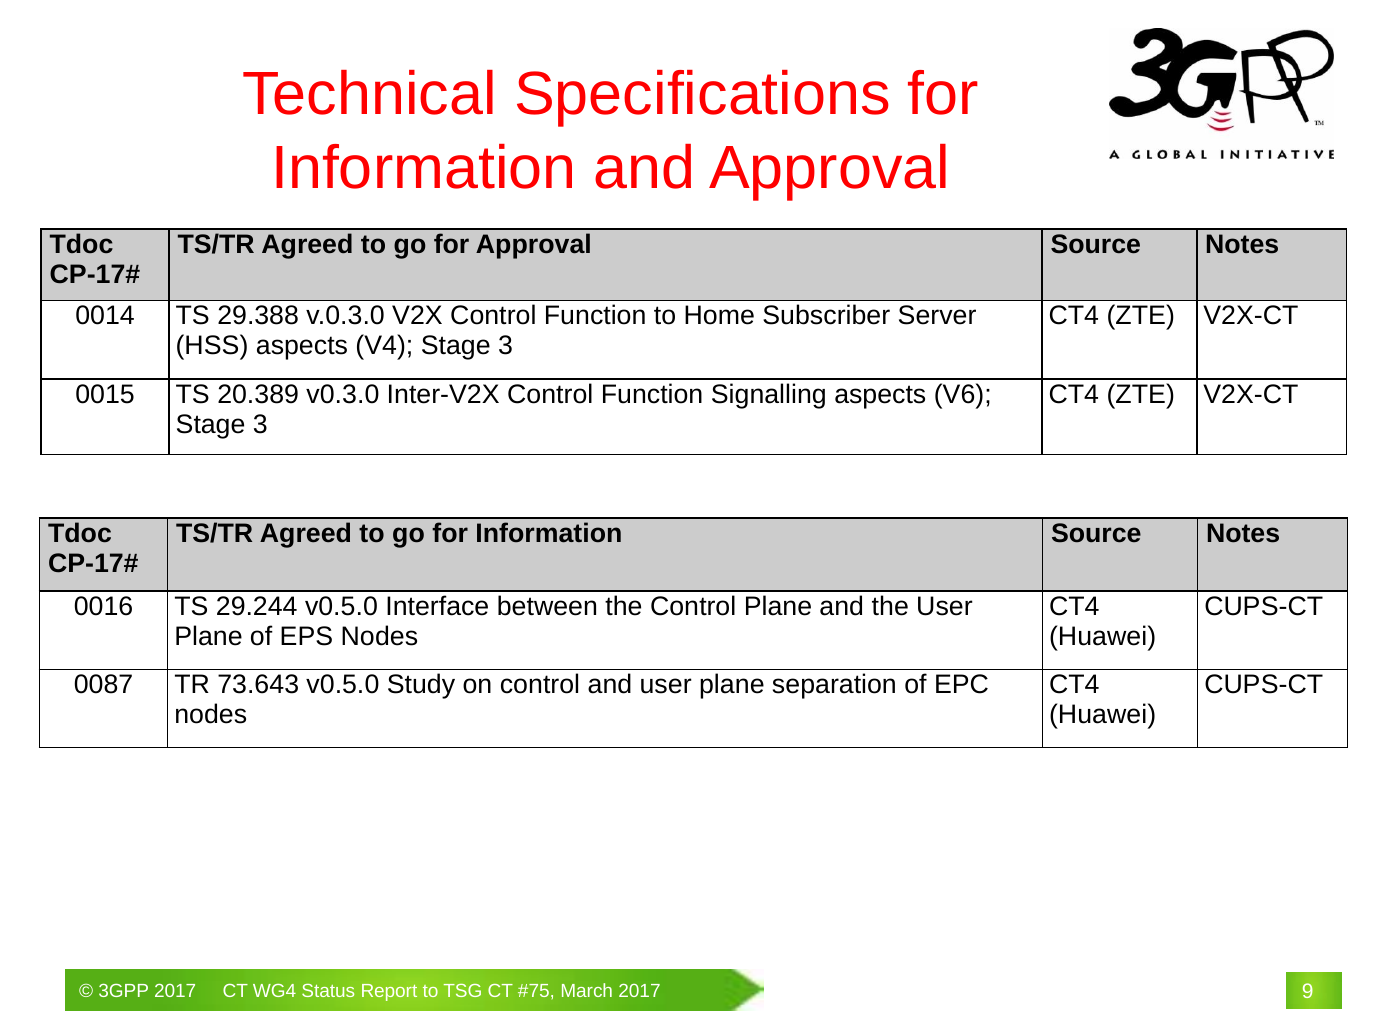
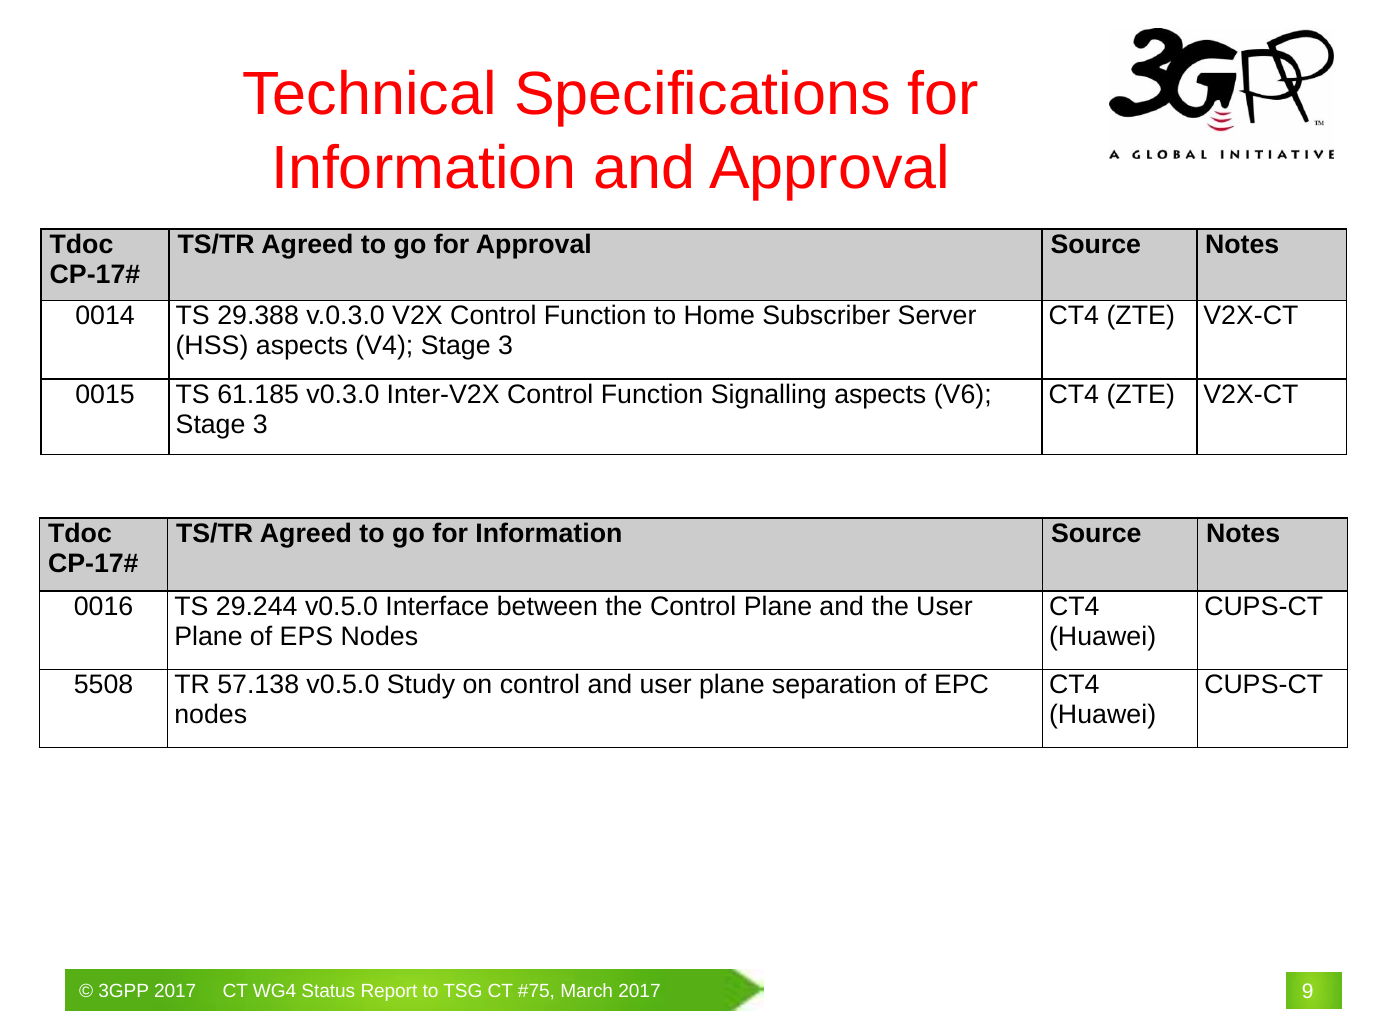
20.389: 20.389 -> 61.185 (258, 394)
0087: 0087 -> 5508 (104, 685)
73.643: 73.643 -> 57.138 (258, 685)
